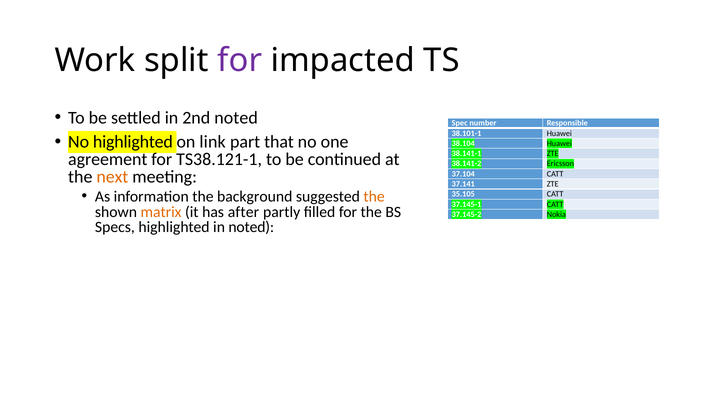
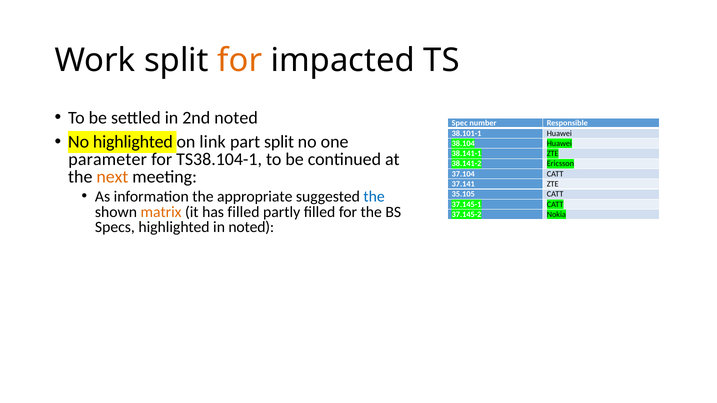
for colour: purple -> orange (240, 60)
part that: that -> split (279, 142)
agreement: agreement -> parameter (108, 160)
TS38.121-1: TS38.121-1 -> TS38.104-1 (219, 160)
background: background -> appropriate (255, 197)
the colour: orange -> blue (374, 197)
has after: after -> filled (244, 212)
